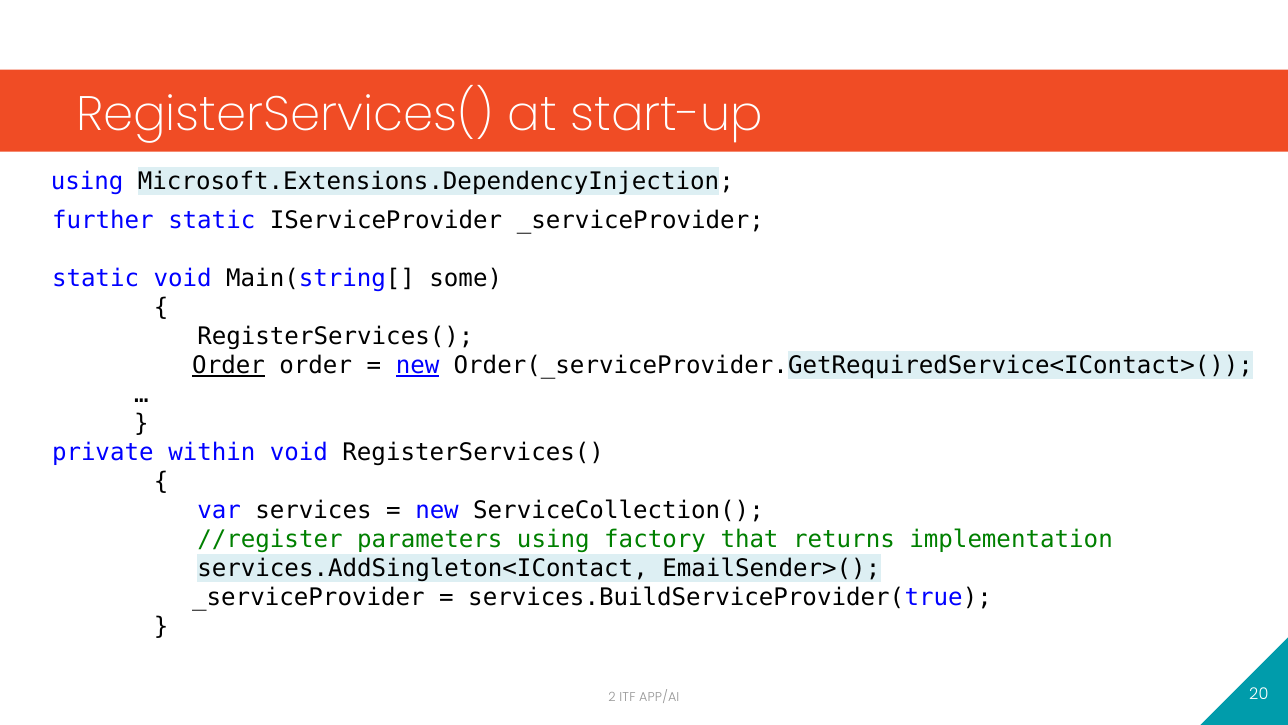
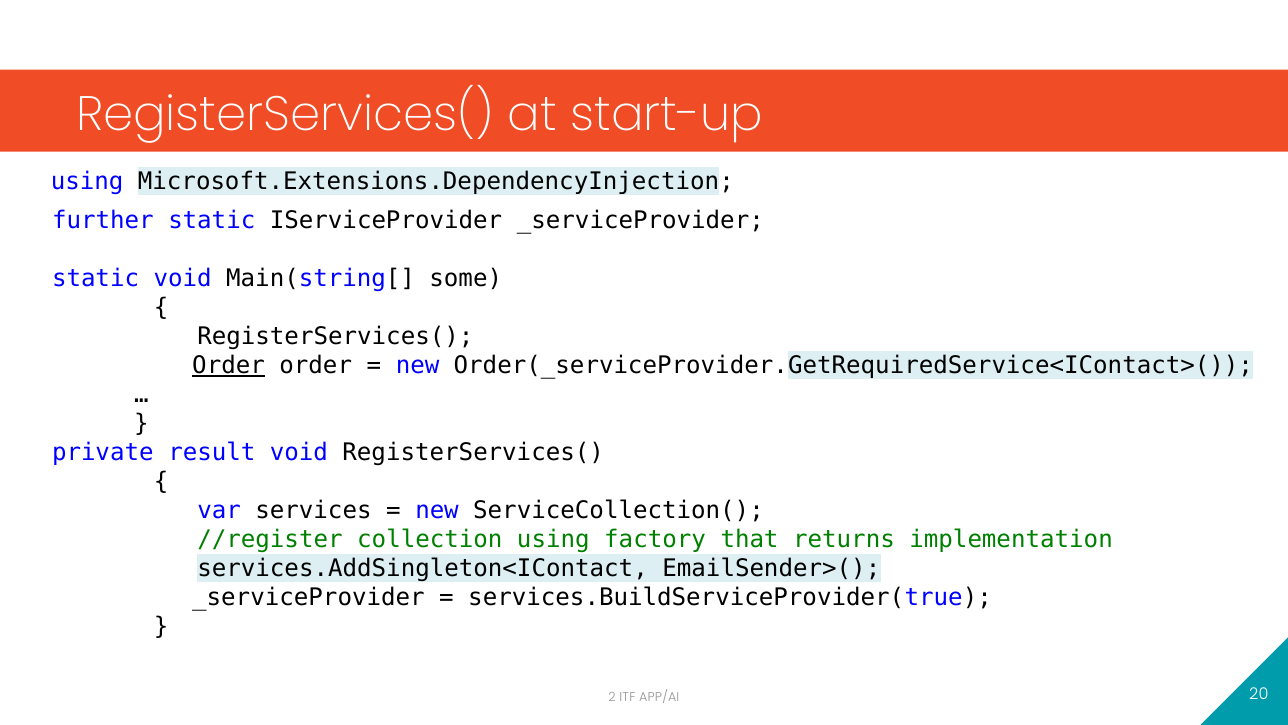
new underline: present -> none (418, 365)
within: within -> result (212, 452)
parameters: parameters -> collection (430, 539)
